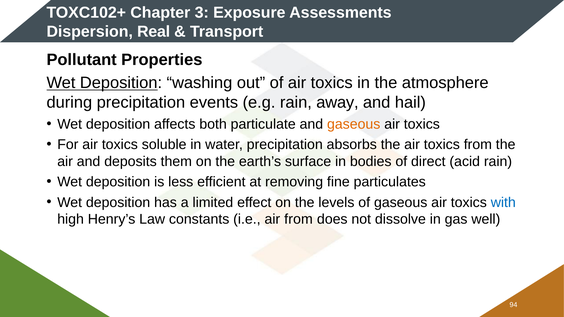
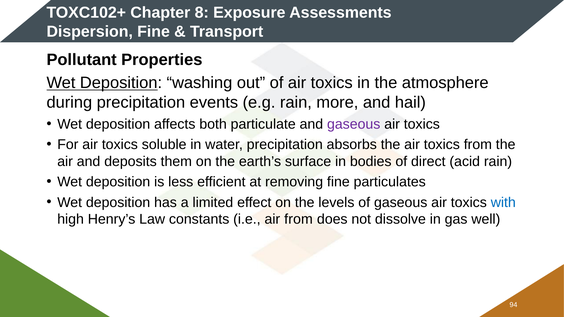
3: 3 -> 8 (202, 13)
Dispersion Real: Real -> Fine (154, 32)
away: away -> more (337, 103)
gaseous colour: orange -> purple (354, 124)
